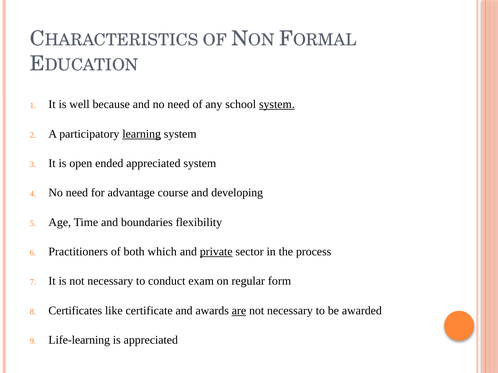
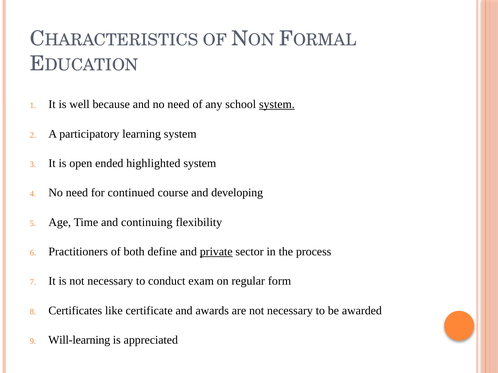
learning underline: present -> none (142, 134)
ended appreciated: appreciated -> highlighted (153, 164)
advantage: advantage -> continued (131, 193)
boundaries: boundaries -> continuing (147, 222)
which: which -> define (162, 252)
are underline: present -> none (239, 311)
Life-learning: Life-learning -> Will-learning (79, 340)
